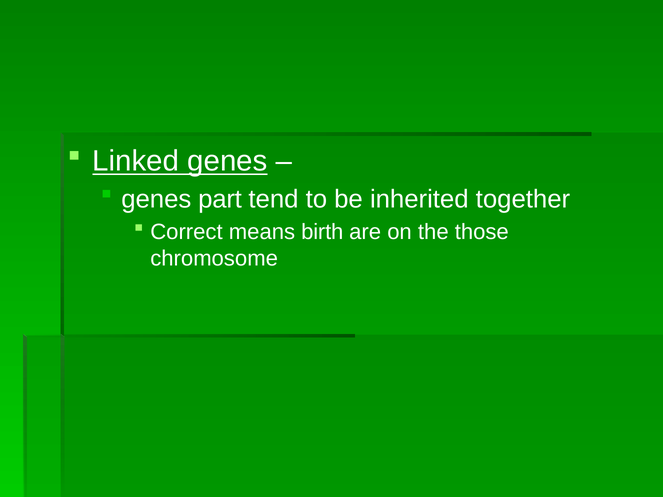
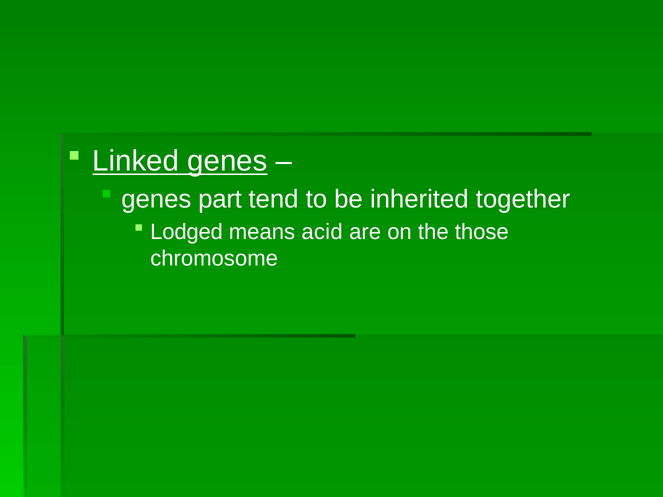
Correct: Correct -> Lodged (187, 232)
birth: birth -> acid (322, 232)
